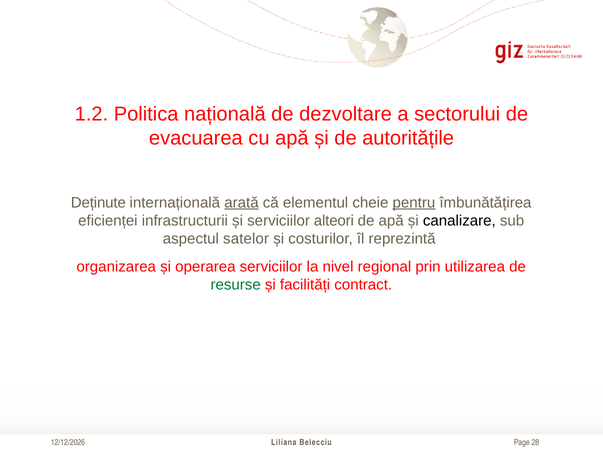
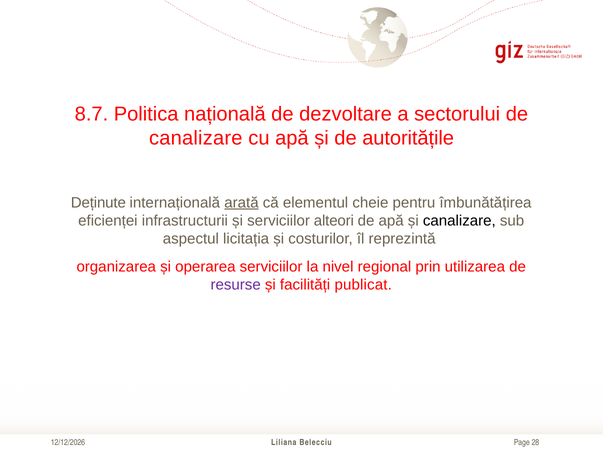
1.2: 1.2 -> 8.7 (91, 114)
evacuarea: evacuarea -> canalizare (196, 138)
pentru underline: present -> none (414, 203)
satelor: satelor -> licitația (246, 239)
resurse colour: green -> purple (236, 285)
contract: contract -> publicat (363, 285)
